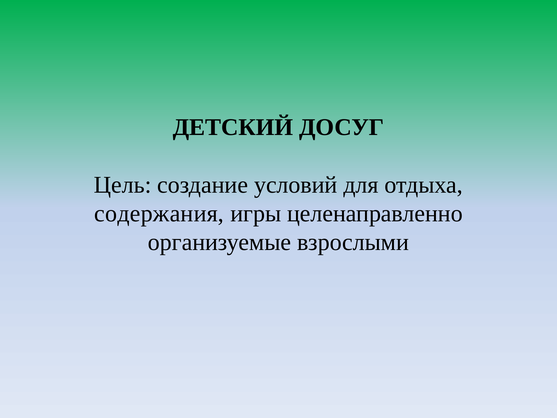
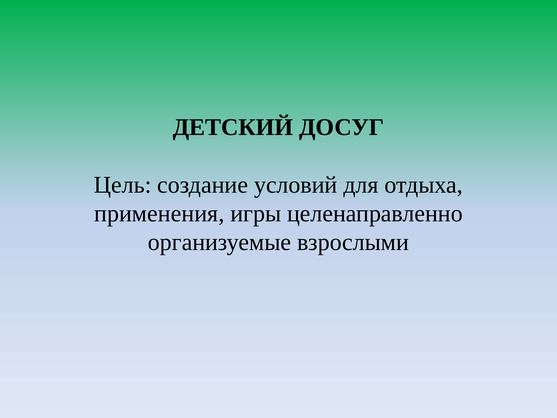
содержания: содержания -> применения (159, 213)
